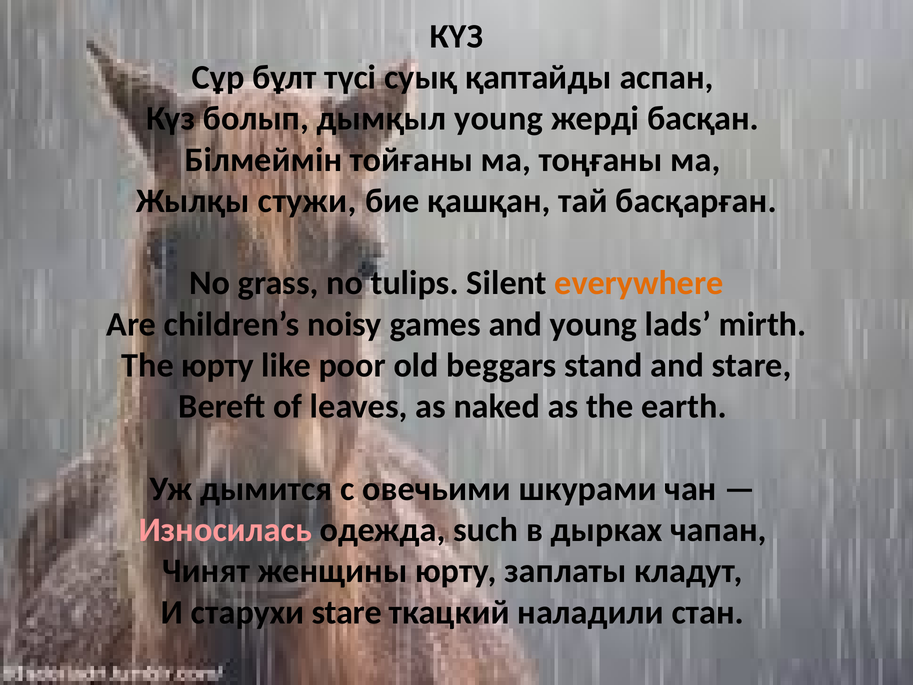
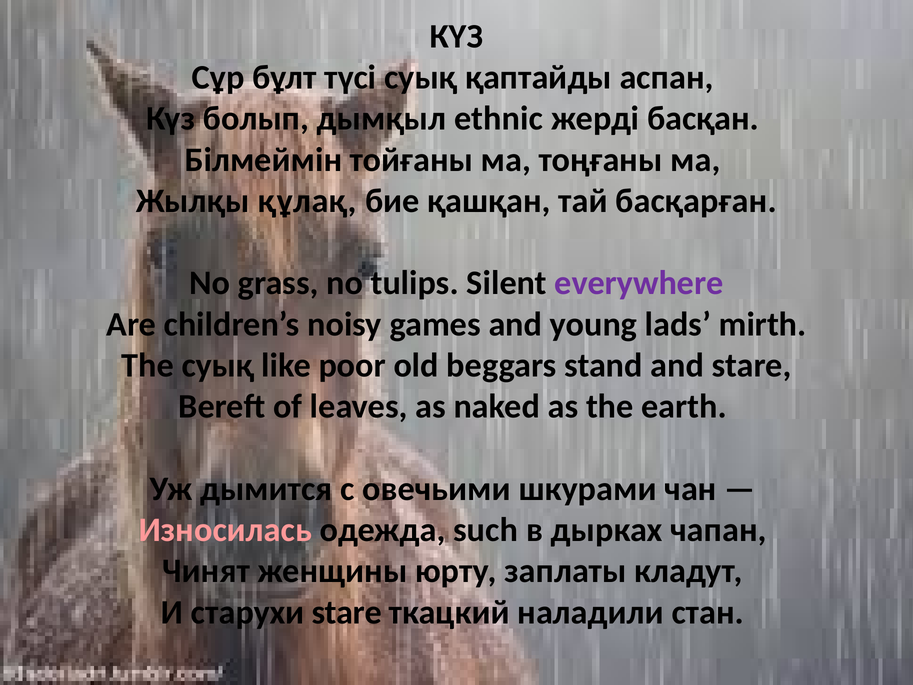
дымқыл young: young -> ethnic (499, 119)
стужи: стужи -> құлақ (307, 201)
everywhere colour: orange -> purple (639, 283)
The юрту: юрту -> суық (218, 365)
